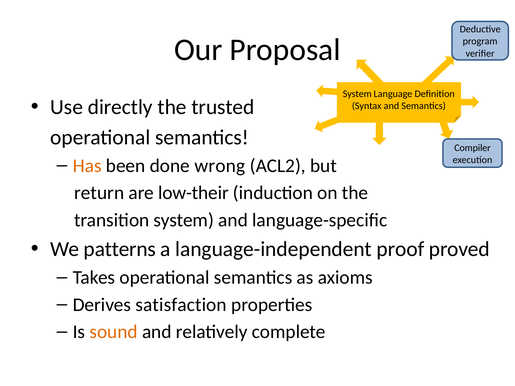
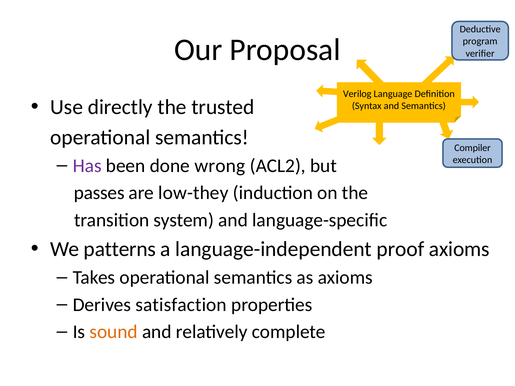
System: System -> Verilog (357, 94)
Has colour: orange -> purple (87, 166)
return: return -> passes (99, 193)
low-their: low-their -> low-they (193, 193)
proof proved: proved -> axioms (459, 249)
